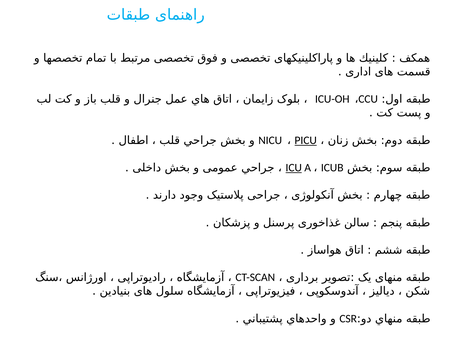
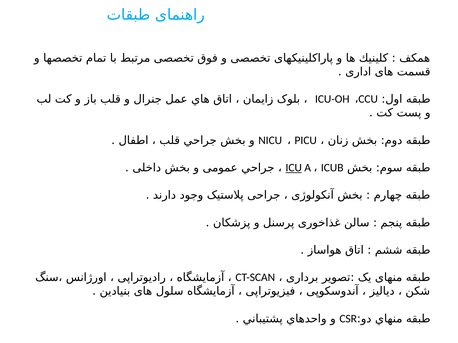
PICU underline: present -> none (306, 140)
